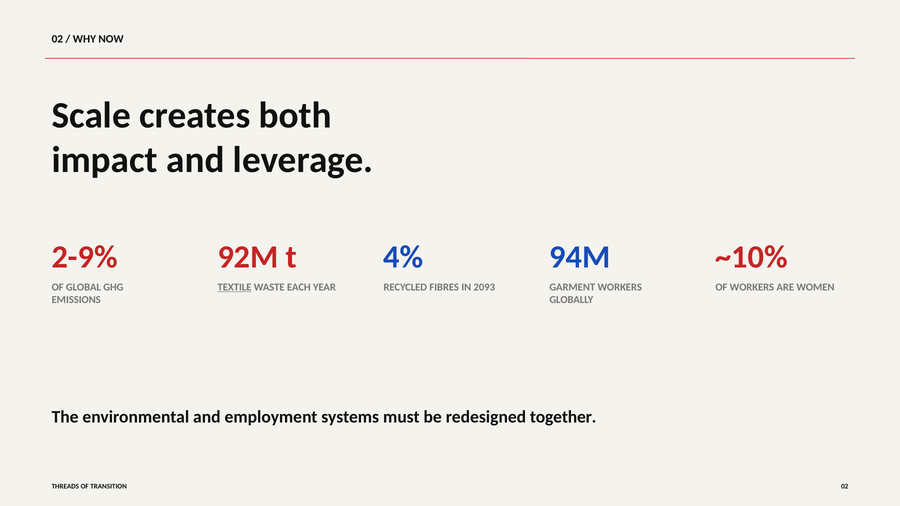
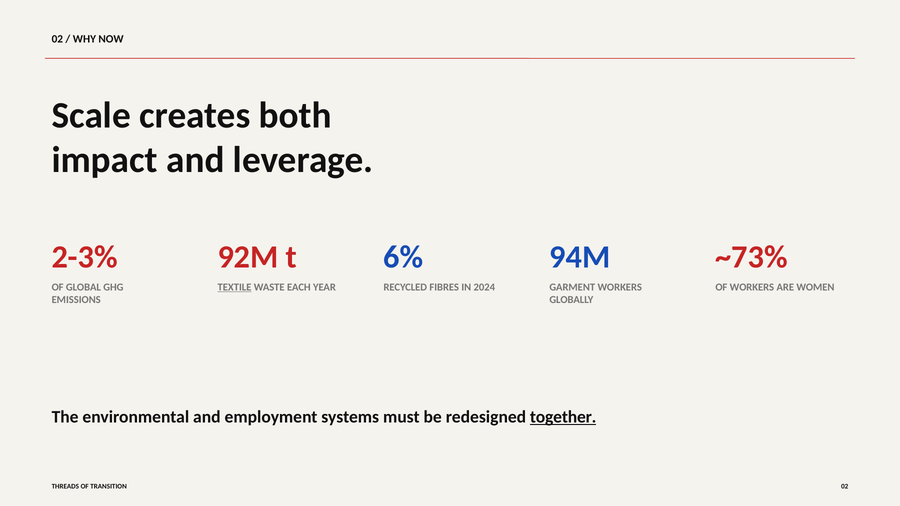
2-9%: 2-9% -> 2-3% (85, 257)
4%: 4% -> 6% (403, 257)
~10%: ~10% -> ~73% (752, 257)
2093: 2093 -> 2024 (484, 287)
together underline: none -> present (563, 417)
